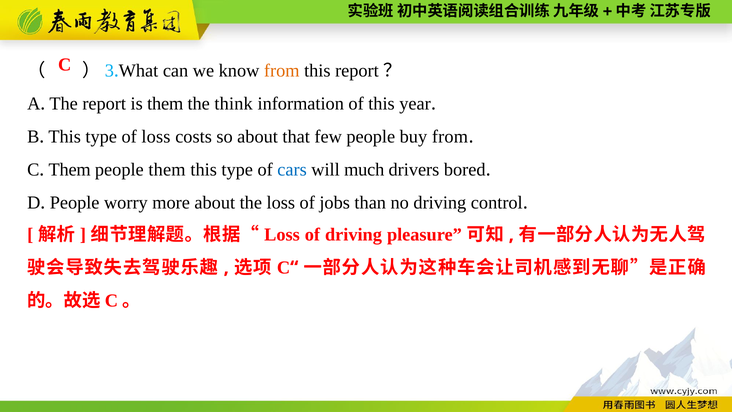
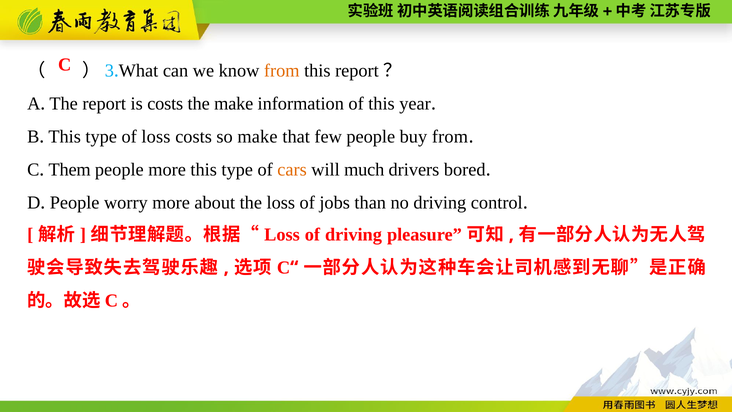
is them: them -> costs (165, 104)
the think: think -> make (234, 104)
so about: about -> make (257, 137)
people them: them -> more (167, 170)
cars colour: blue -> orange (292, 170)
